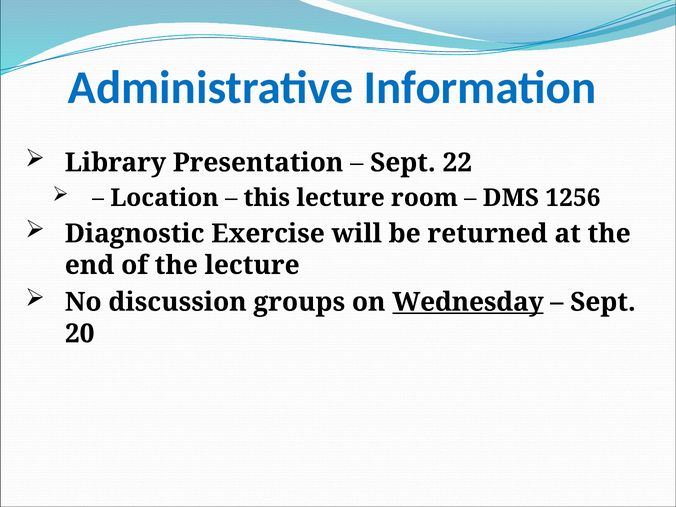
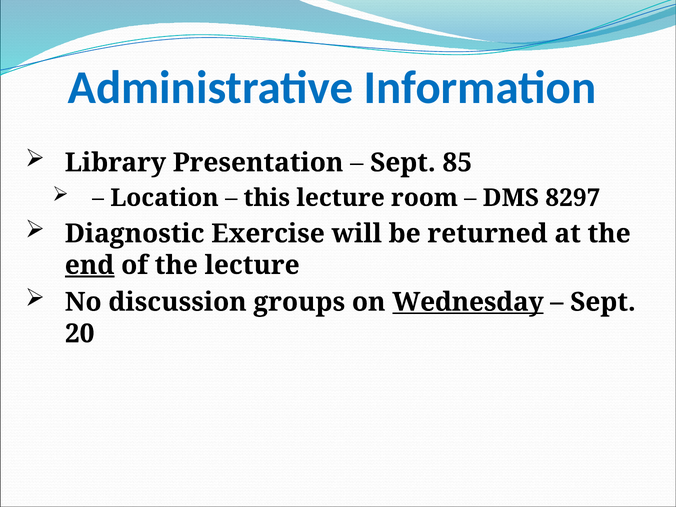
22: 22 -> 85 (457, 163)
1256: 1256 -> 8297 (573, 198)
end underline: none -> present (90, 265)
